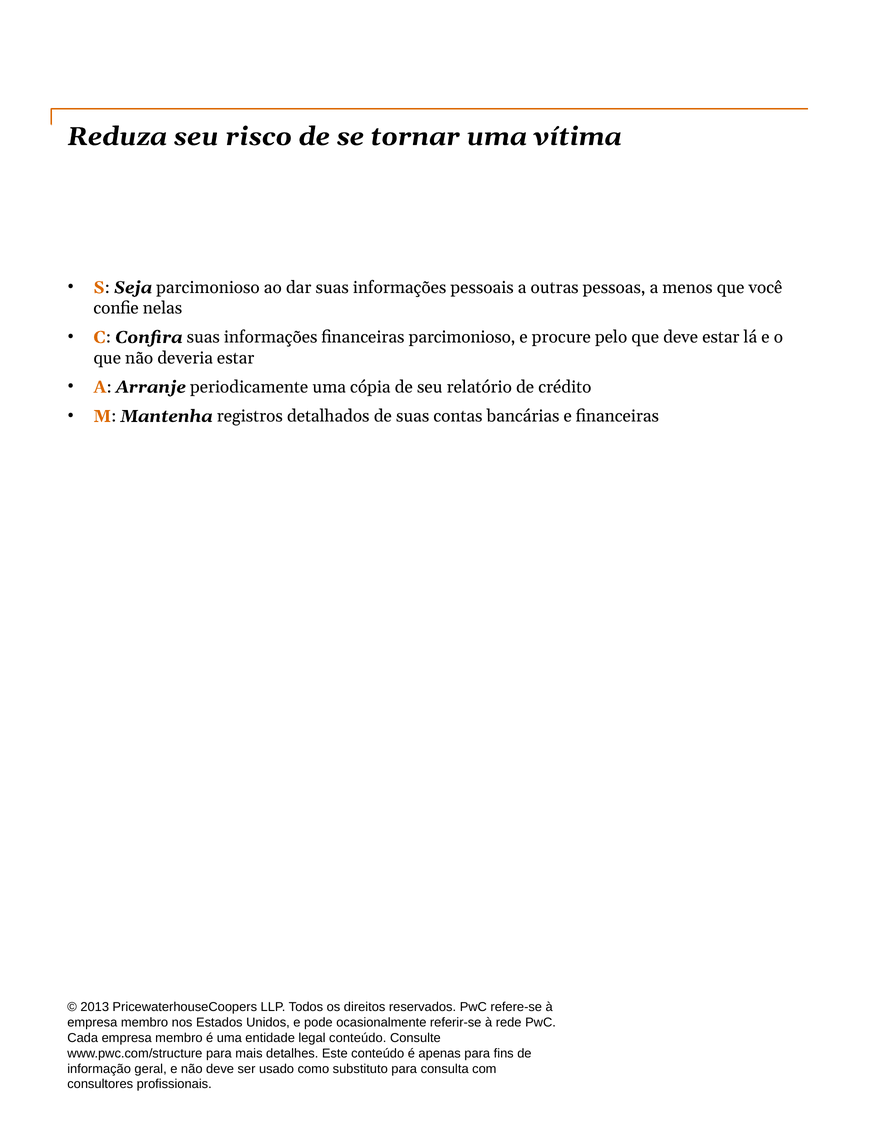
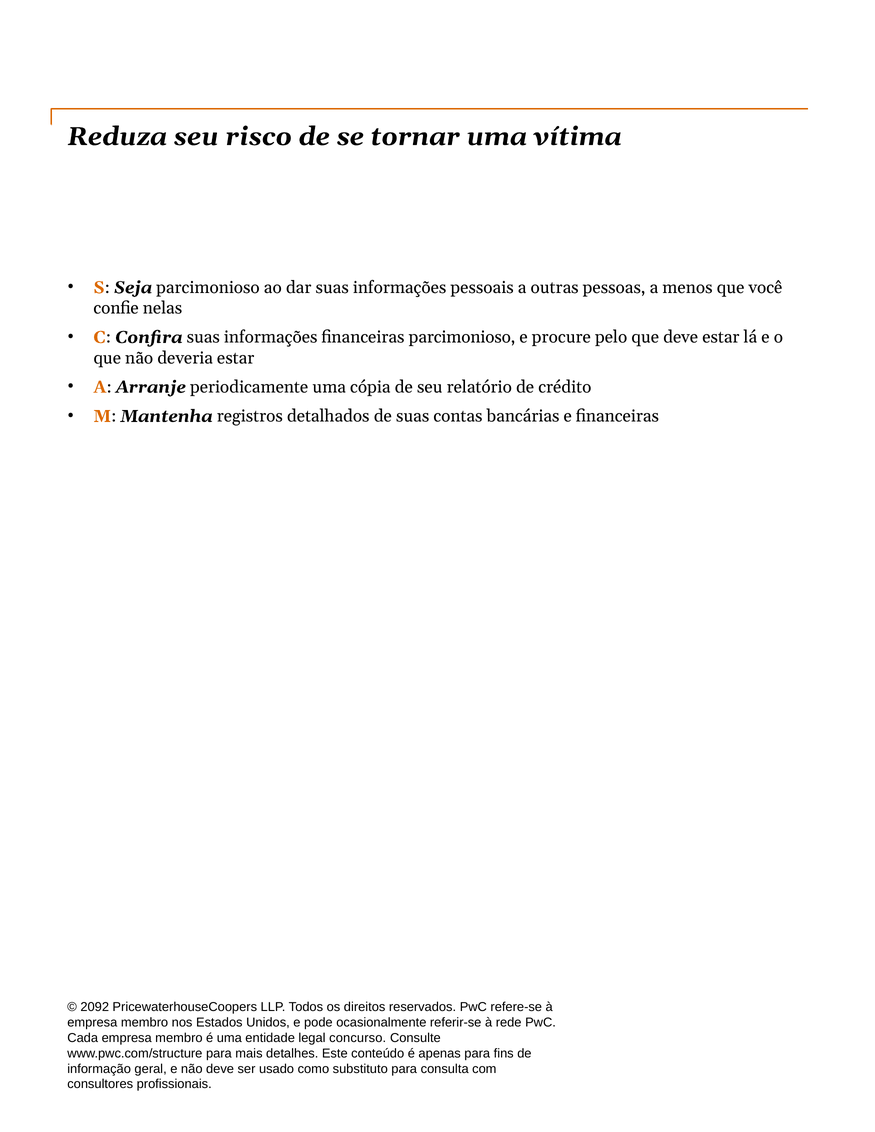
2013: 2013 -> 2092 (95, 1007)
legal conteúdo: conteúdo -> concurso (358, 1038)
